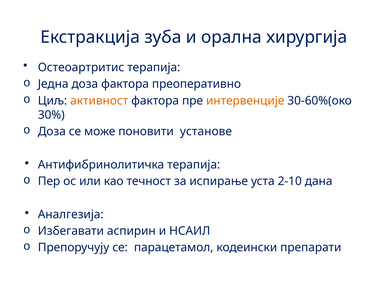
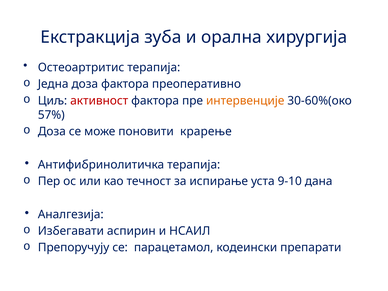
активност colour: orange -> red (99, 101)
30%: 30% -> 57% (51, 115)
установе: установе -> крарење (206, 131)
2-10: 2-10 -> 9-10 (290, 181)
